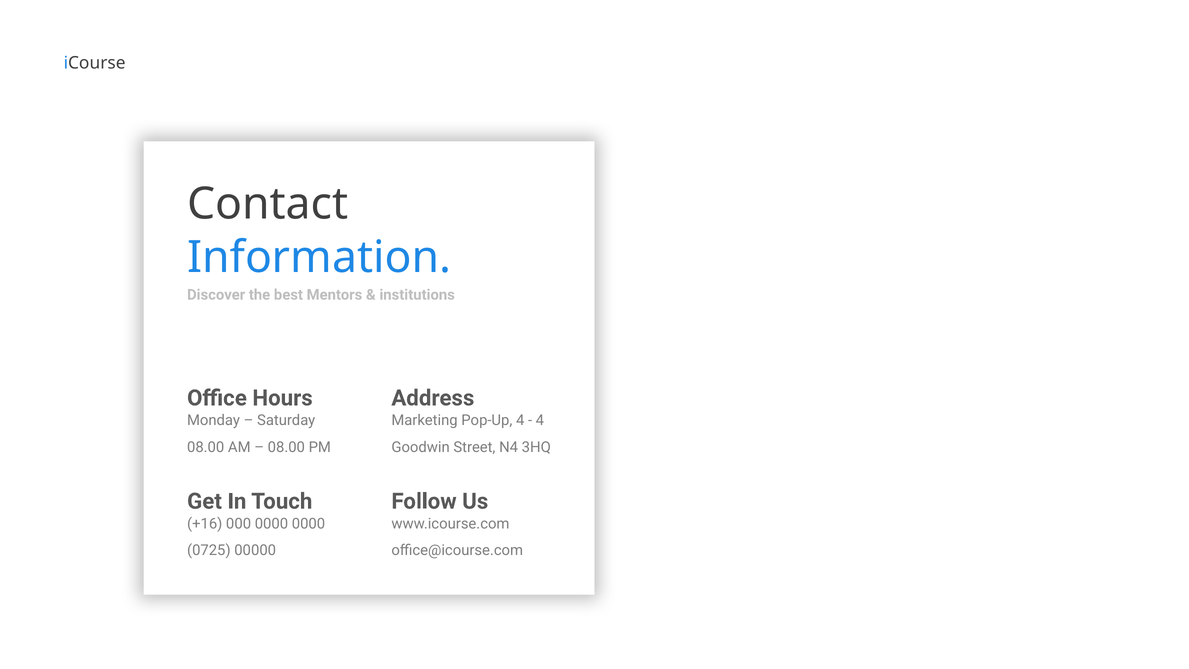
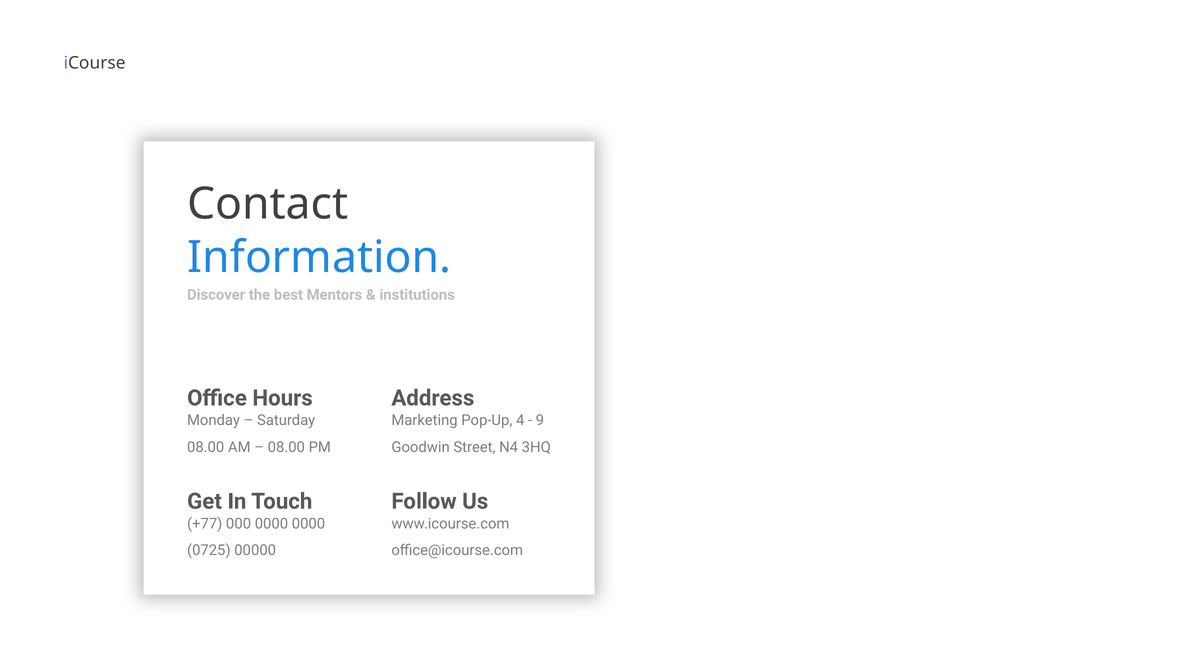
4: 4 -> 9 (540, 420)
+16: +16 -> +77 (205, 524)
